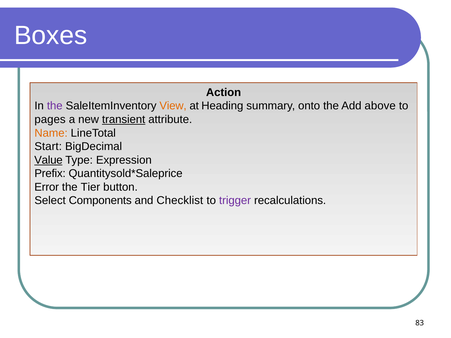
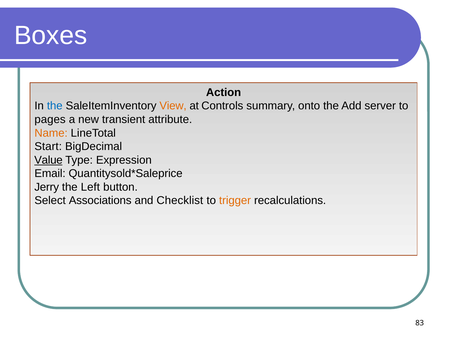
the colour: purple -> blue (55, 106)
Heading: Heading -> Controls (222, 106)
above: above -> server (380, 106)
transient underline: present -> none (124, 120)
Prefix: Prefix -> Email (50, 174)
Error: Error -> Jerry (47, 187)
Tier: Tier -> Left (90, 187)
Components: Components -> Associations (100, 201)
trigger colour: purple -> orange (235, 201)
